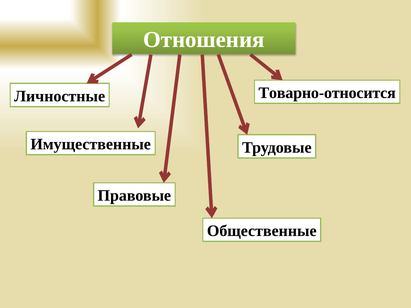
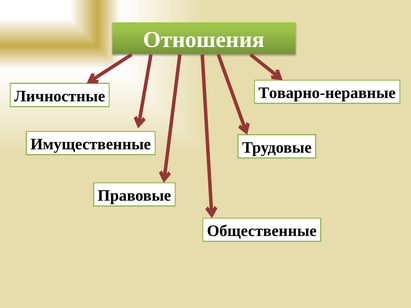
Товарно-относится: Товарно-относится -> Товарно-неравные (327, 93)
